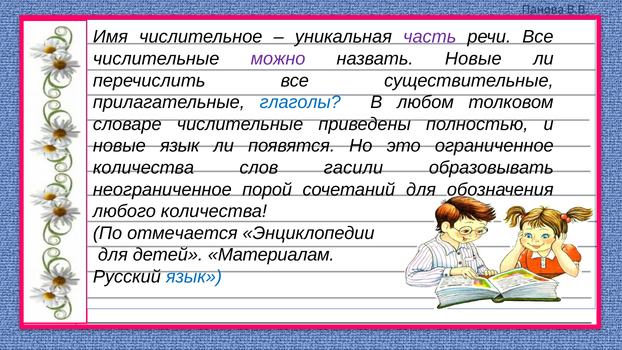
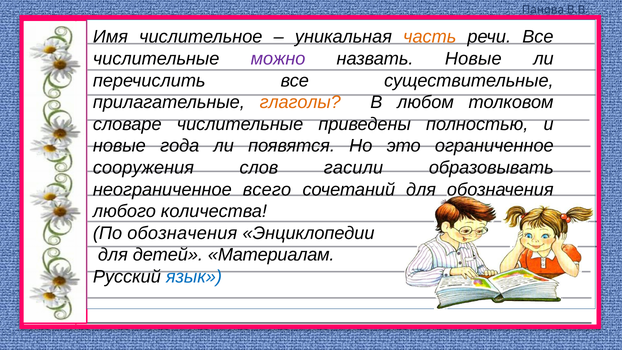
часть colour: purple -> orange (430, 37)
глаголы colour: blue -> orange (300, 102)
новые язык: язык -> года (180, 146)
количества: количества -> сооружения (143, 168)
порой: порой -> всего (267, 189)
По отмечается: отмечается -> обозначения (182, 233)
